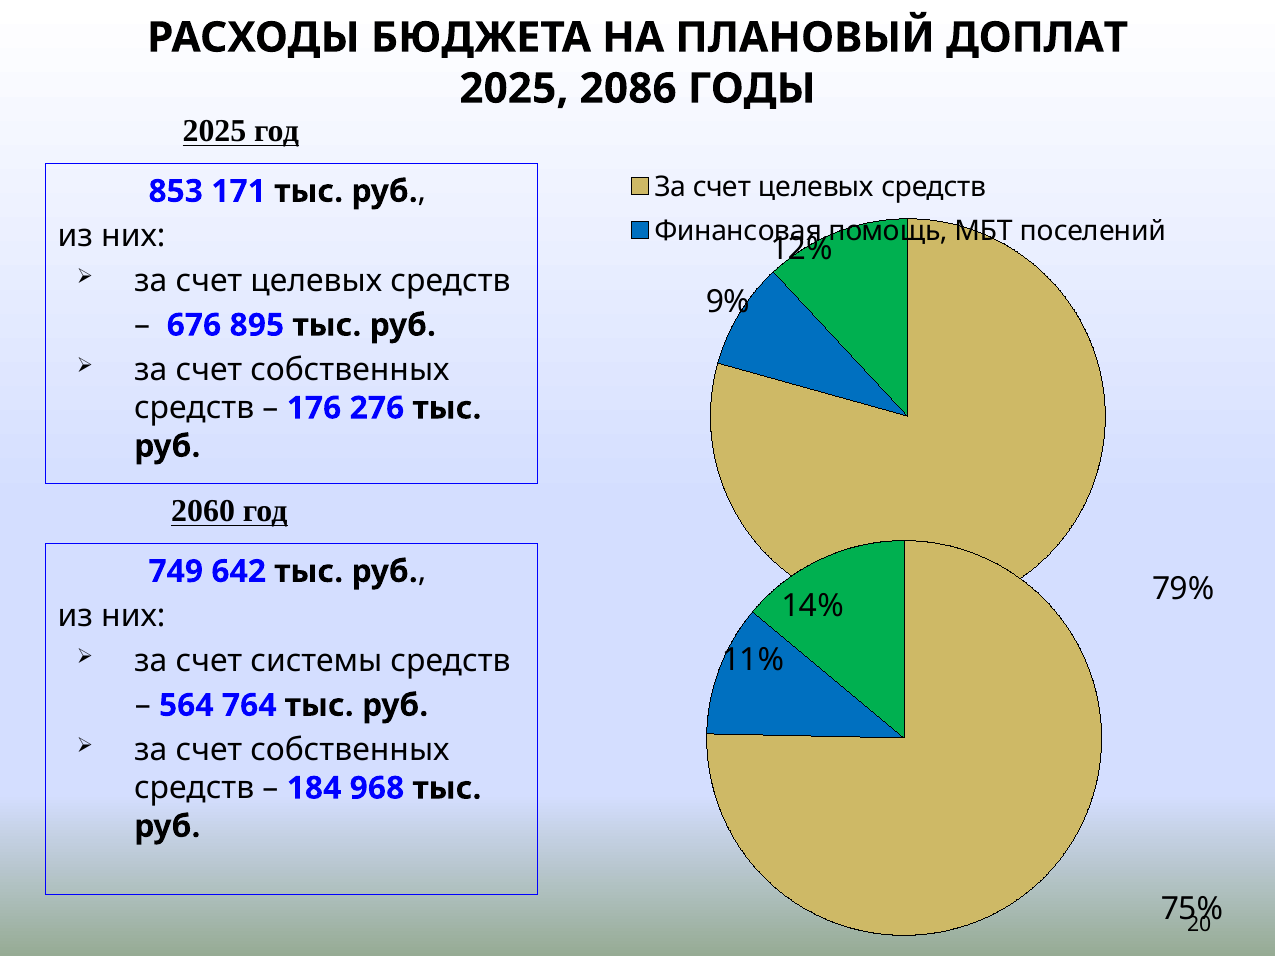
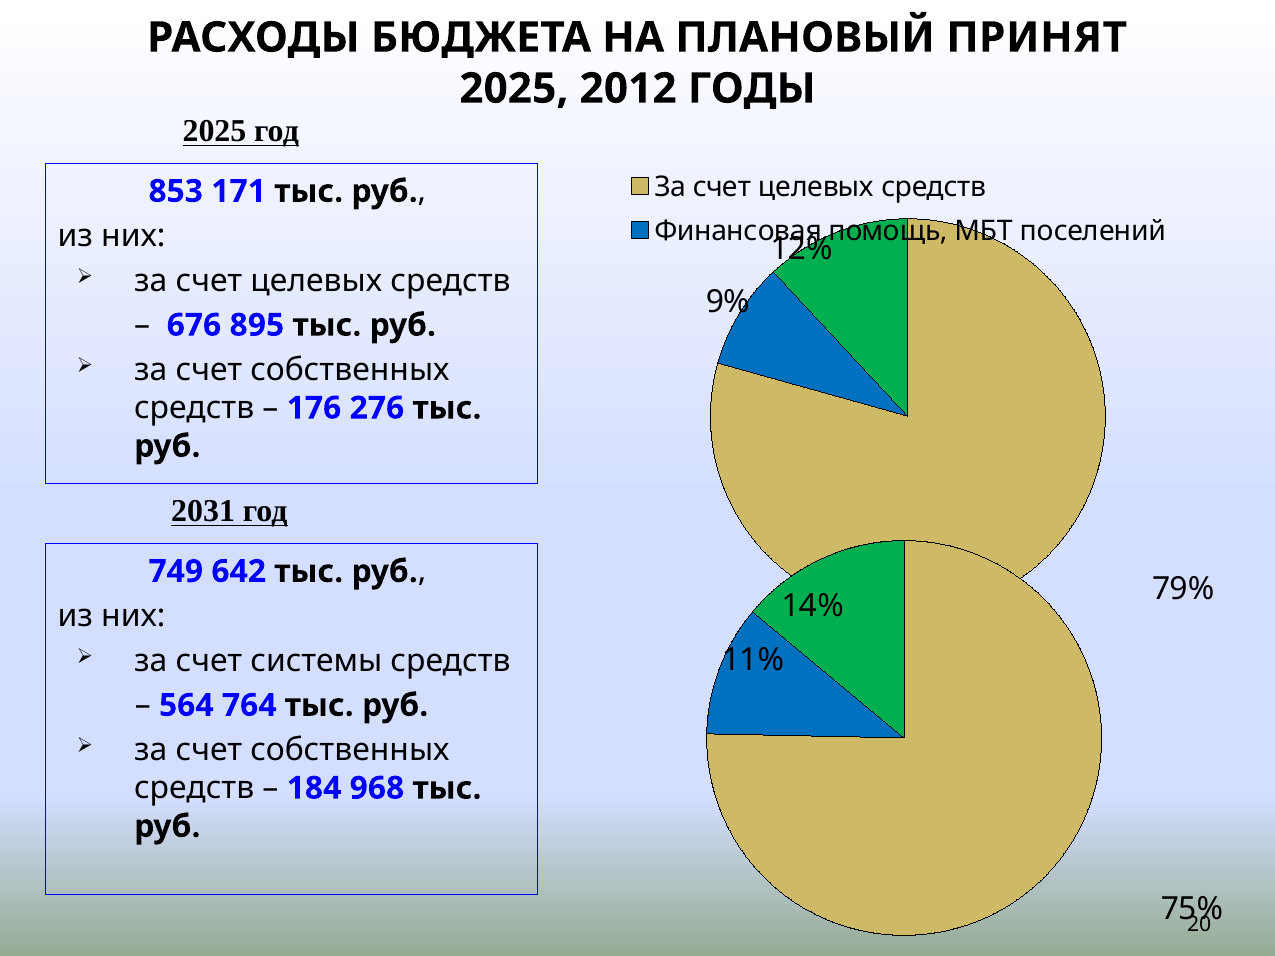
ДОПЛАТ: ДОПЛАТ -> ПРИНЯТ (1037, 38)
2086: 2086 -> 2012 (628, 89)
2060: 2060 -> 2031 (203, 512)
